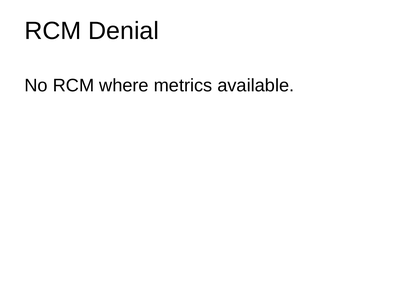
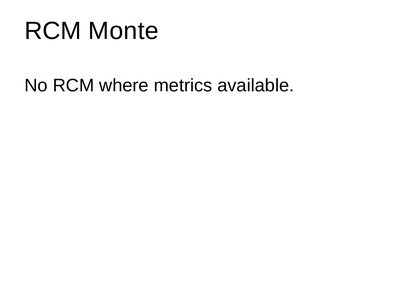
Denial: Denial -> Monte (124, 31)
